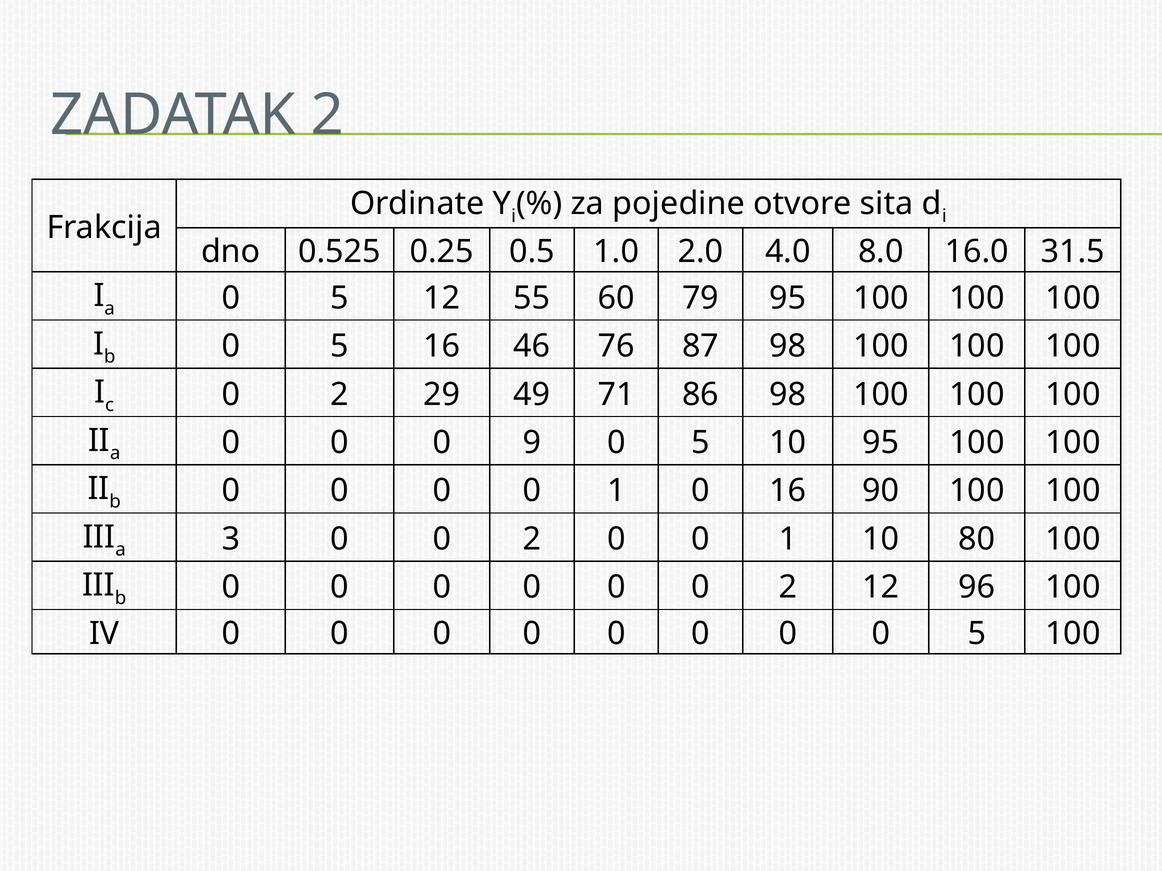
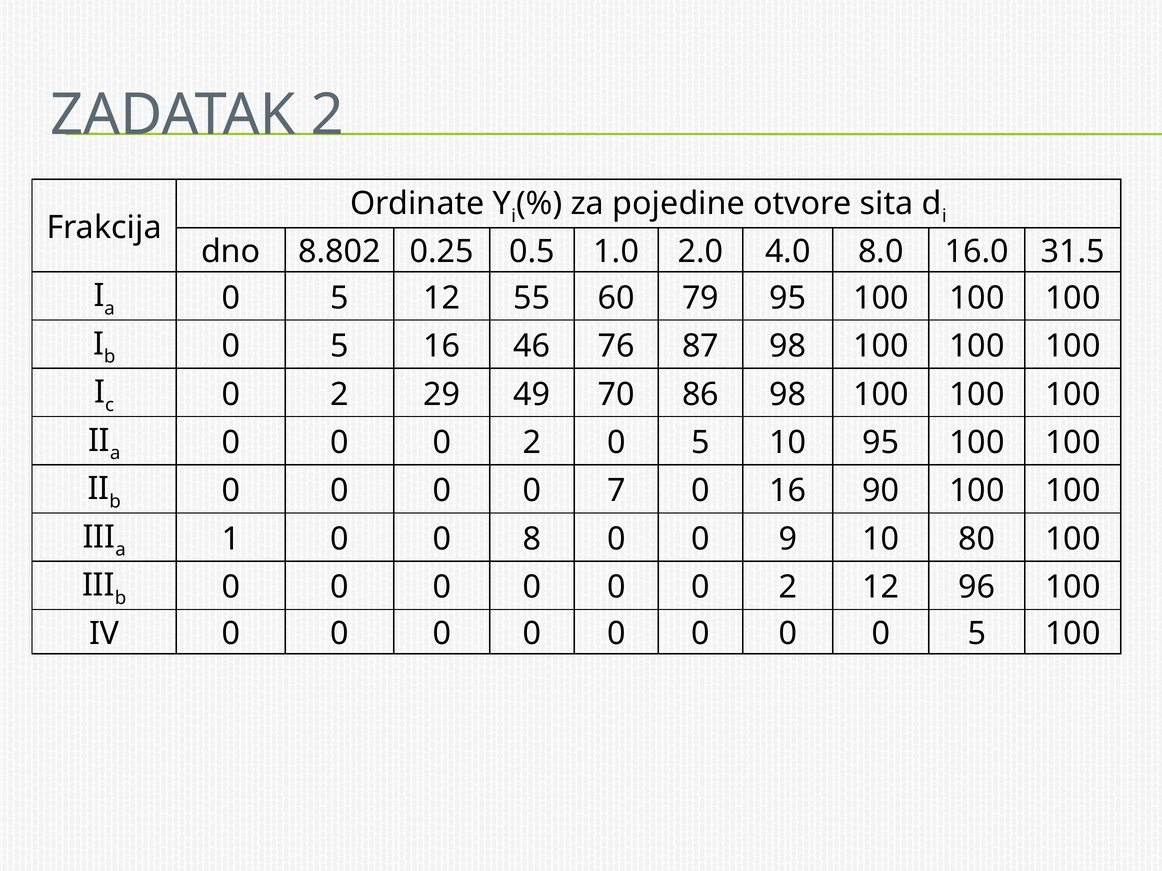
0.525: 0.525 -> 8.802 (340, 252)
71: 71 -> 70 (616, 395)
9: 9 -> 2 (532, 443)
0 0 0 1: 1 -> 7 (616, 491)
3: 3 -> 1 (231, 539)
2: 2 -> 8 (532, 539)
1: 1 -> 9 (788, 539)
